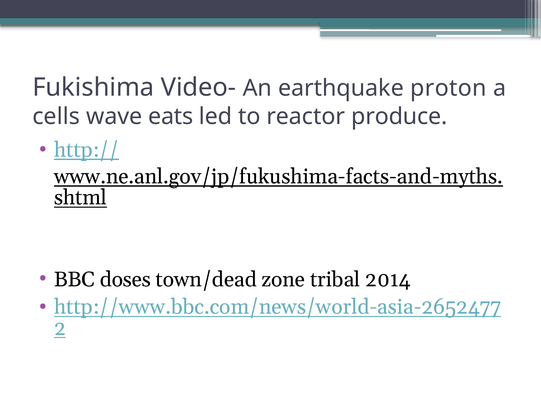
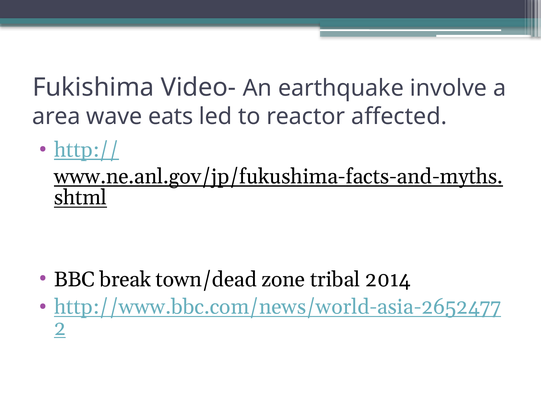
proton: proton -> involve (448, 88)
cells: cells -> area (56, 117)
produce: produce -> affected (399, 117)
doses: doses -> break (125, 279)
